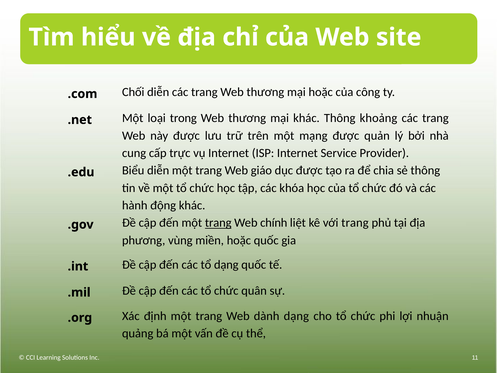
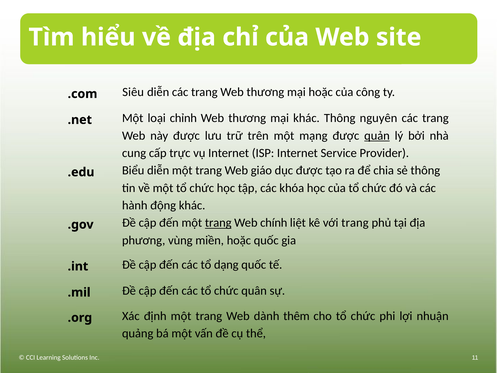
Chối: Chối -> Siêu (133, 92)
trong: trong -> chỉnh (183, 118)
khoảng: khoảng -> nguyên (379, 118)
quản underline: none -> present (377, 136)
dành dạng: dạng -> thêm (296, 316)
